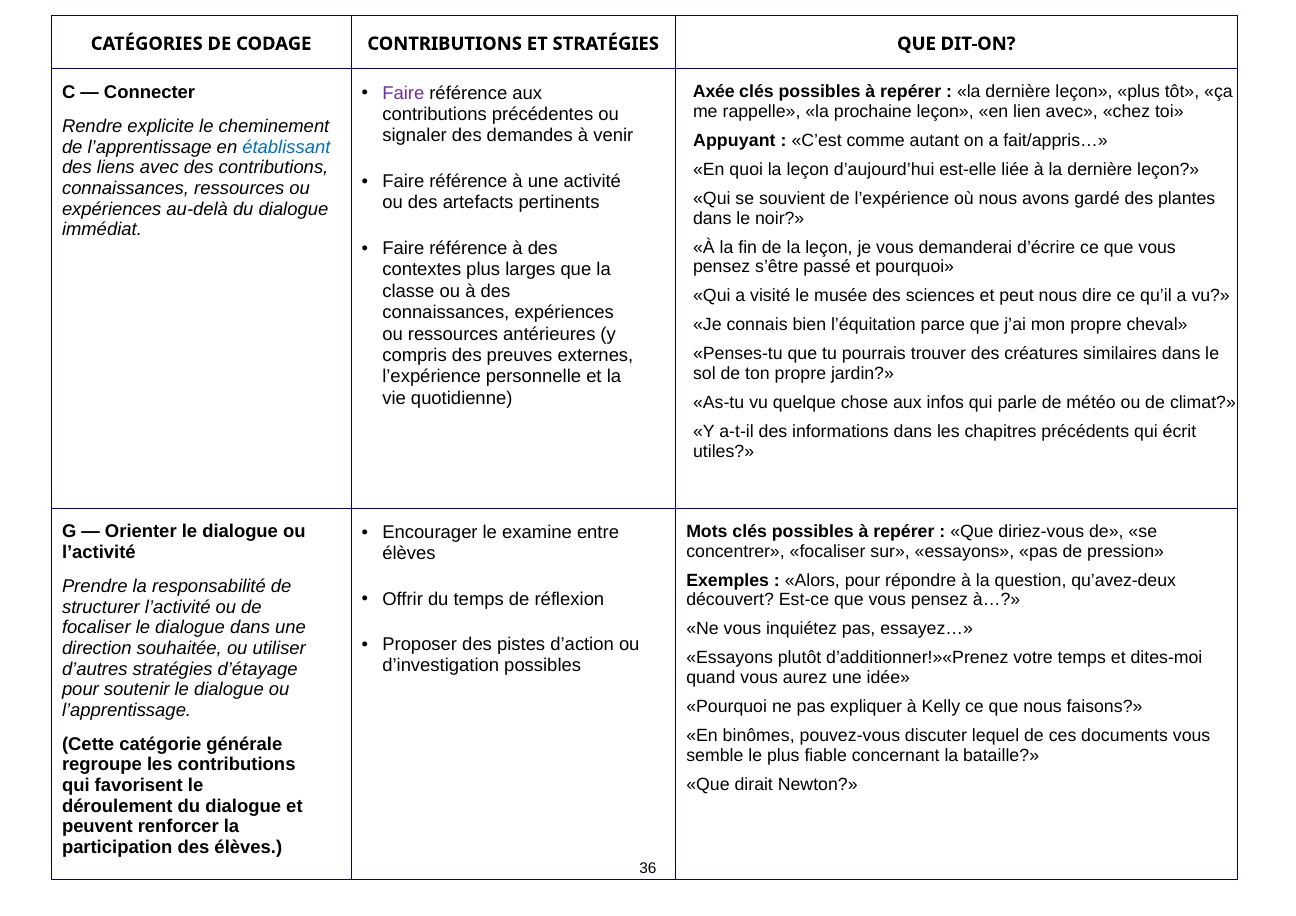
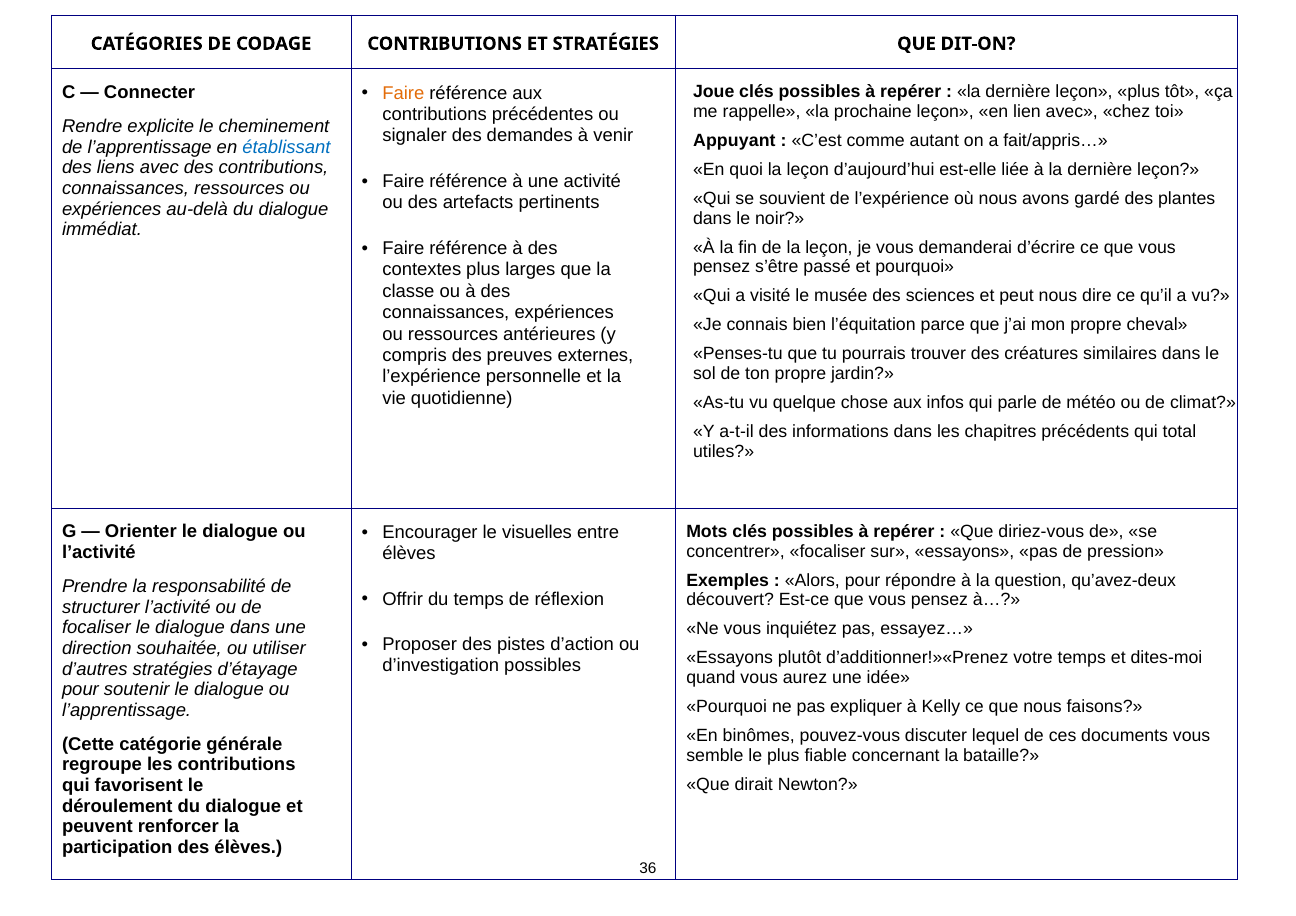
Axée: Axée -> Joue (714, 92)
Faire colour: purple -> orange (403, 93)
écrit: écrit -> total (1179, 432)
examine: examine -> visuelles (537, 533)
